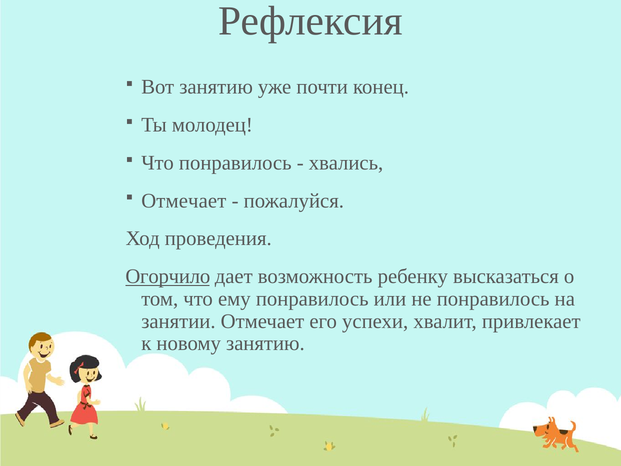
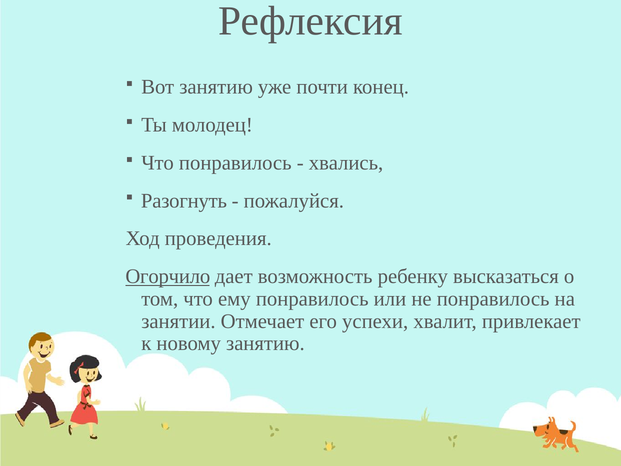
Отмечает: Отмечает -> Разогнуть (184, 201)
